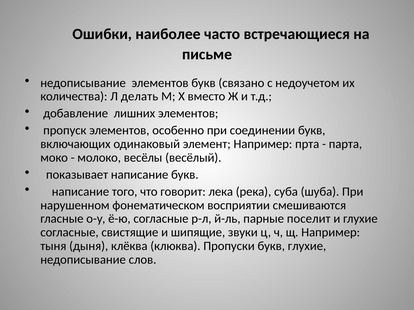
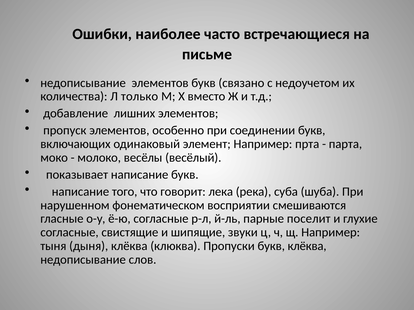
делать: делать -> только (140, 97)
букв глухие: глухие -> клёква (307, 246)
